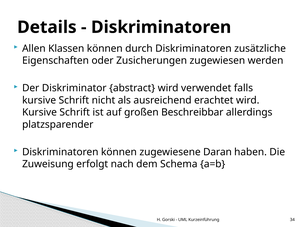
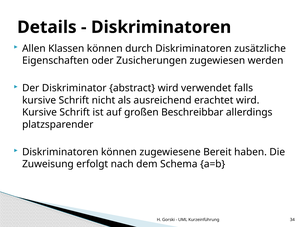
Daran: Daran -> Bereit (217, 152)
